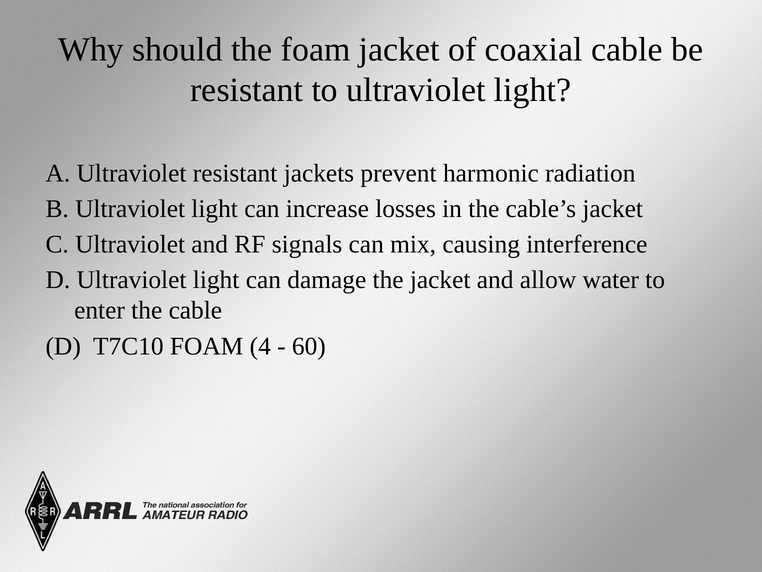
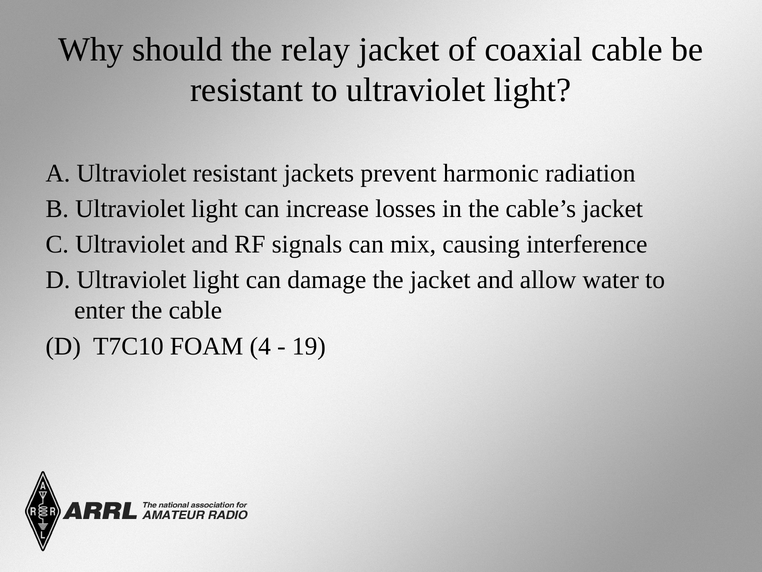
the foam: foam -> relay (316, 49)
60: 60 -> 19 (309, 346)
